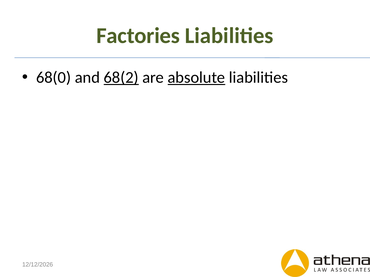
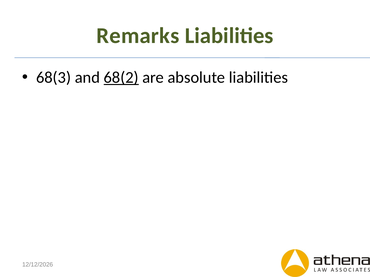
Factories: Factories -> Remarks (138, 36)
68(0: 68(0 -> 68(3 (54, 78)
absolute underline: present -> none (196, 78)
